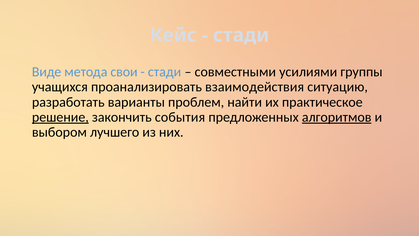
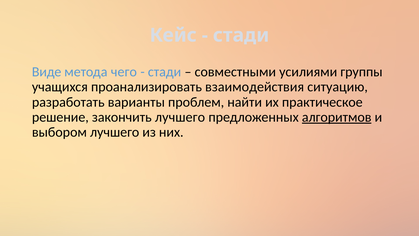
свои: свои -> чего (124, 72)
решение underline: present -> none (60, 117)
закончить события: события -> лучшего (180, 117)
